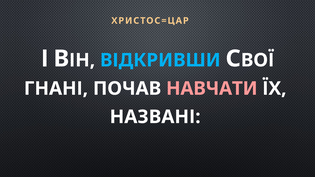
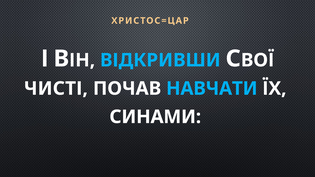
ГНАНІ: ГНАНІ -> ЧИСТІ (56, 89)
НАВЧАТИ colour: pink -> light blue (212, 89)
НАЗВАНІ: НАЗВАНІ -> СИНАМИ (155, 117)
